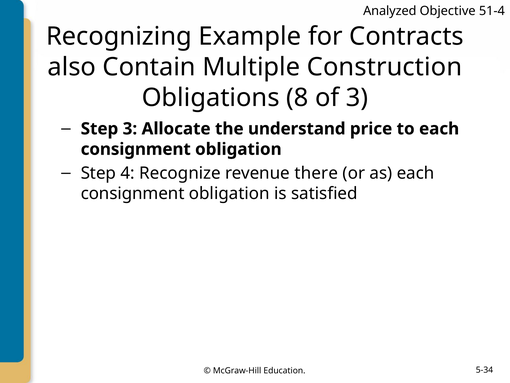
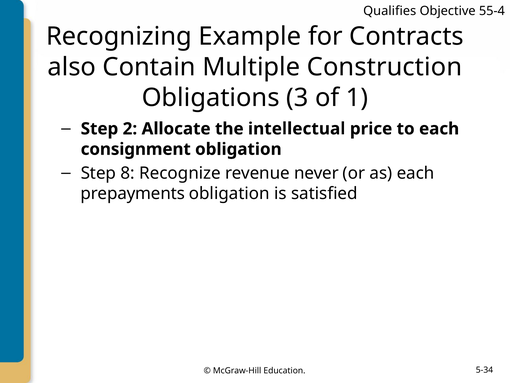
Analyzed: Analyzed -> Qualifies (390, 11)
51-4: 51-4 -> 55-4 (492, 11)
8: 8 -> 3 (297, 98)
of 3: 3 -> 1 (357, 98)
Step 3: 3 -> 2 (130, 129)
understand: understand -> intellectual (297, 129)
4: 4 -> 8 (128, 173)
there: there -> never (316, 173)
consignment: consignment -> prepayments (133, 193)
